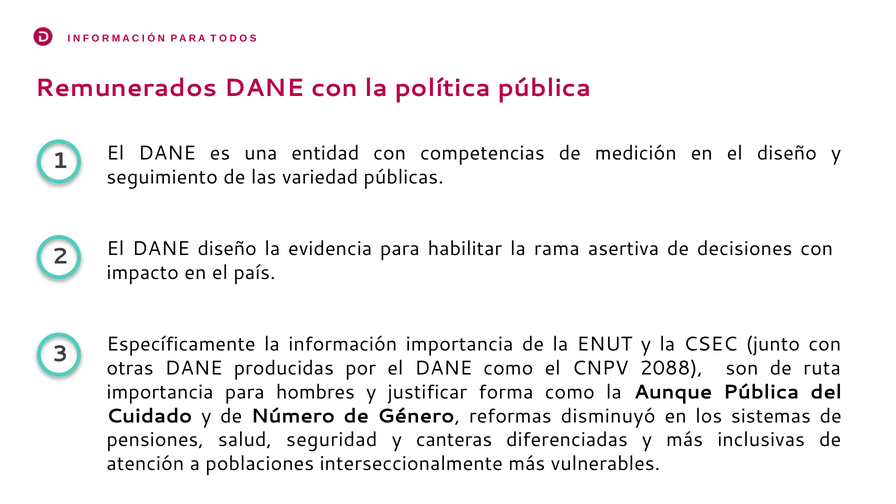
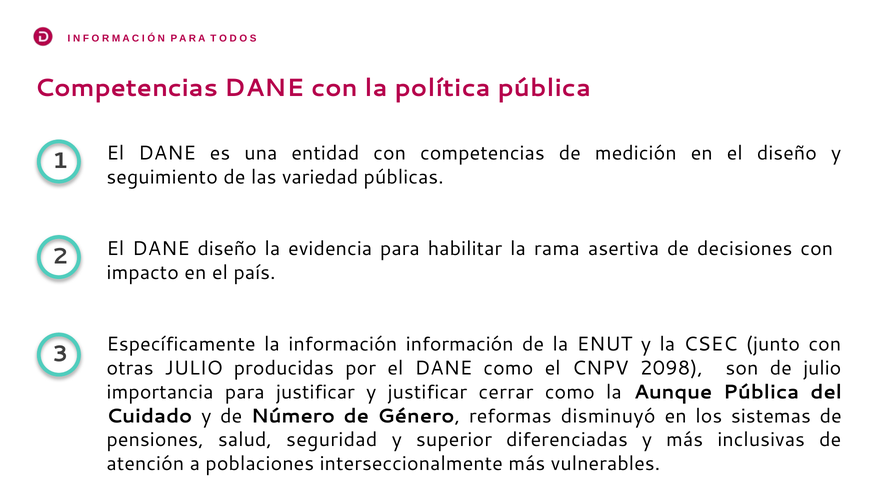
Remunerados: Remunerados -> Competencias (126, 88)
información importancia: importancia -> información (460, 344)
otras DANE: DANE -> JULIO (194, 368)
2088: 2088 -> 2098 (671, 368)
de ruta: ruta -> julio (822, 368)
para hombres: hombres -> justificar (315, 392)
forma: forma -> cerrar (506, 392)
canteras: canteras -> superior (454, 440)
